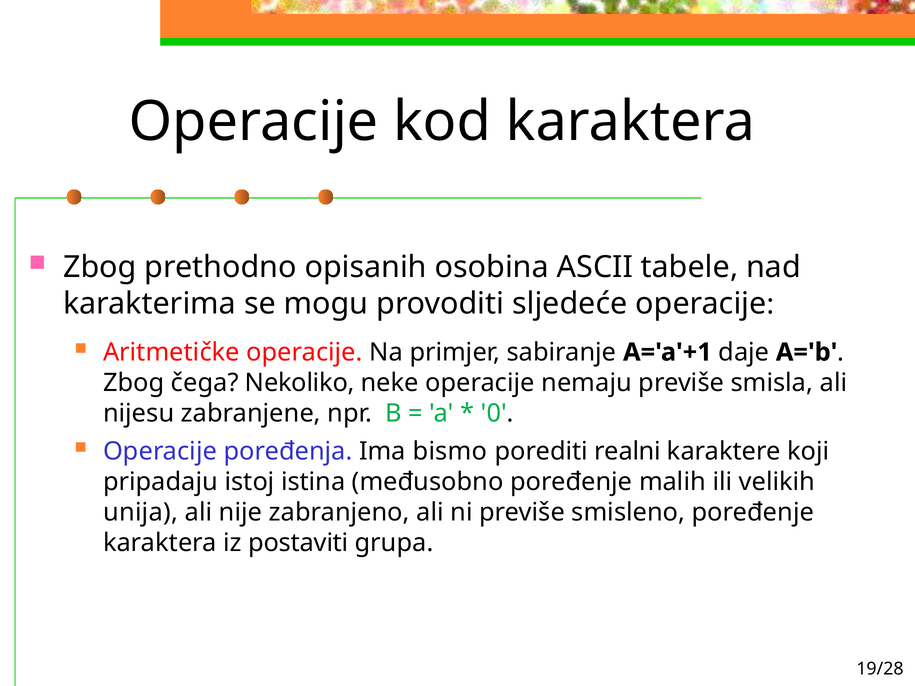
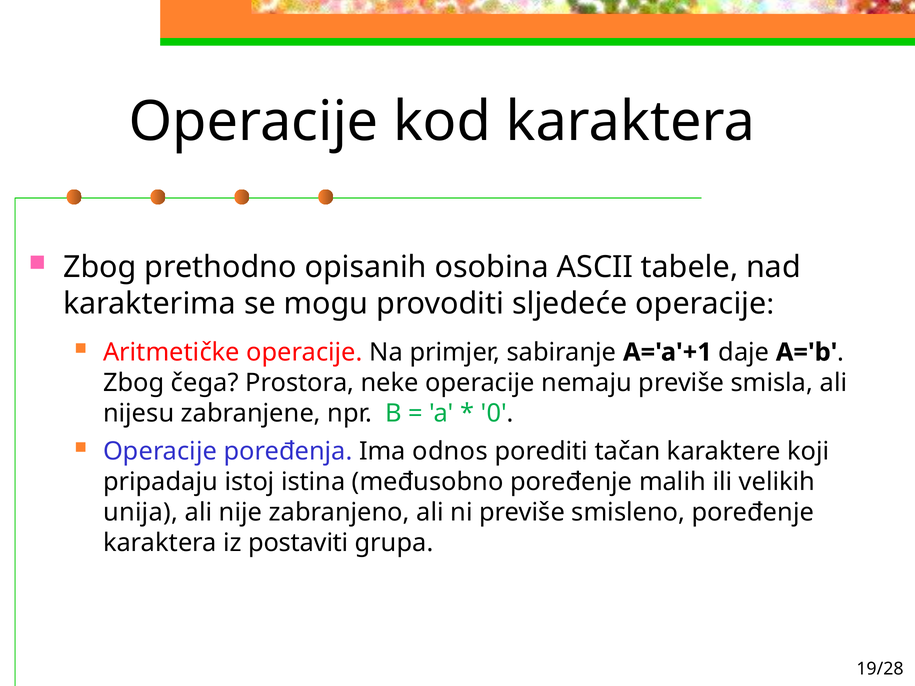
Nekoliko: Nekoliko -> Prostora (300, 383)
bismo: bismo -> odnos (450, 452)
realni: realni -> tačan (627, 452)
